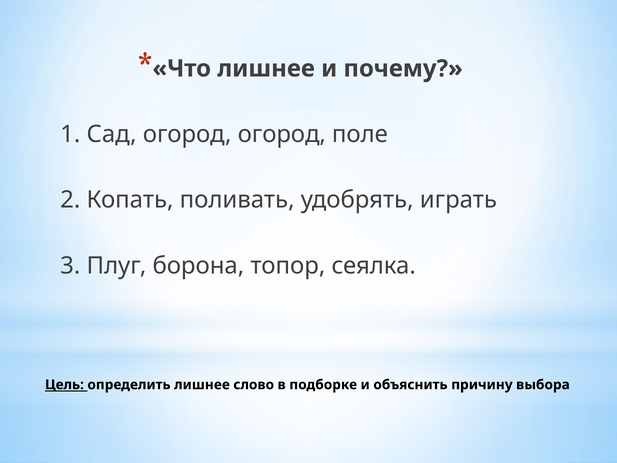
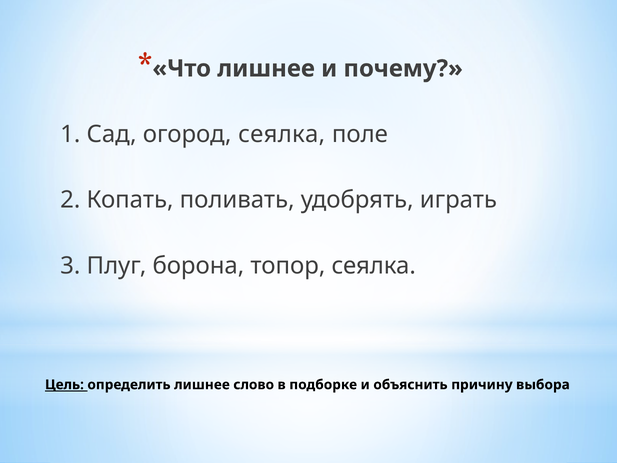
огород огород: огород -> сеялка (282, 134)
